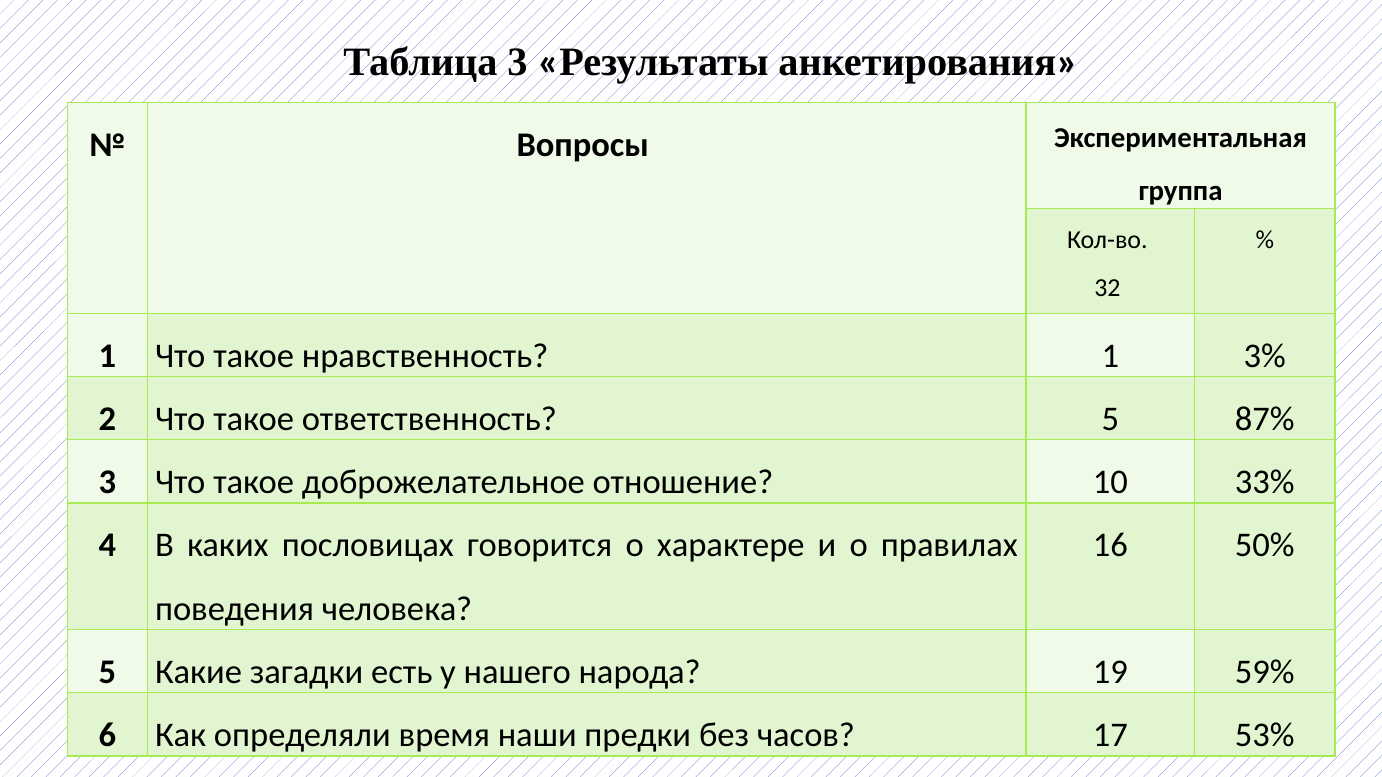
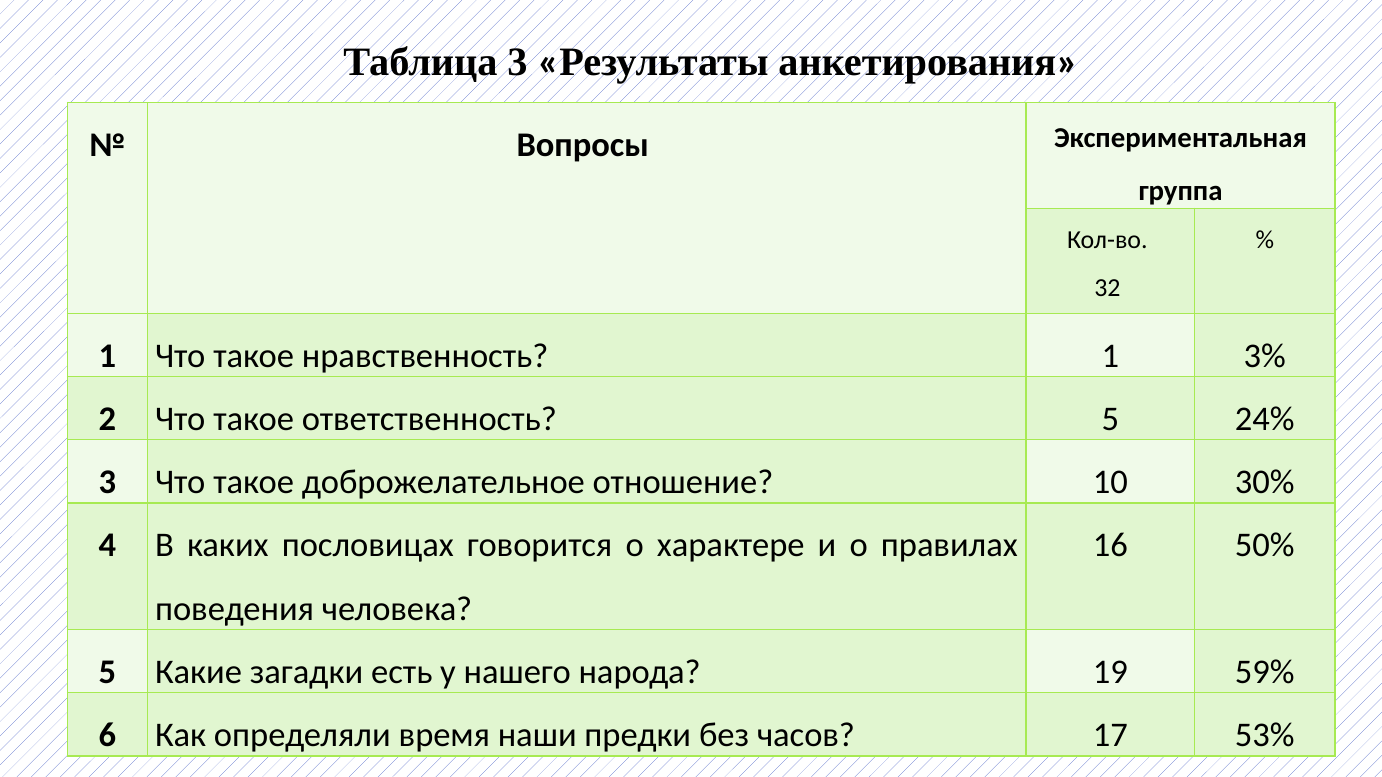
87%: 87% -> 24% (1265, 419)
33%: 33% -> 30% (1265, 483)
